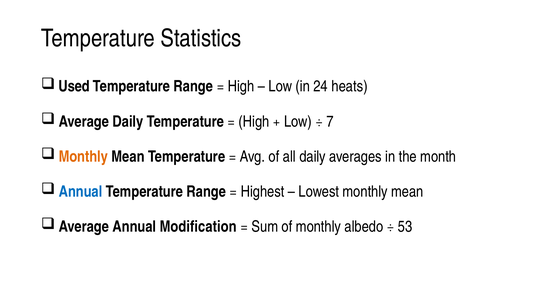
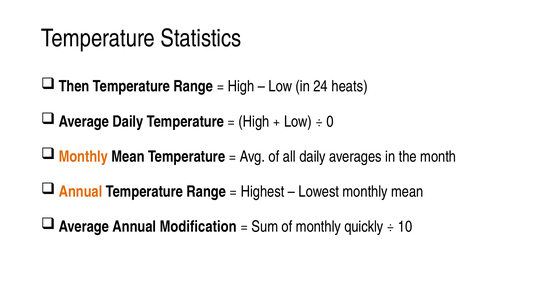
Used: Used -> Then (74, 86)
7: 7 -> 0 (330, 122)
Annual colour: blue -> orange (81, 192)
albedo: albedo -> quickly (364, 227)
53: 53 -> 10 (405, 227)
